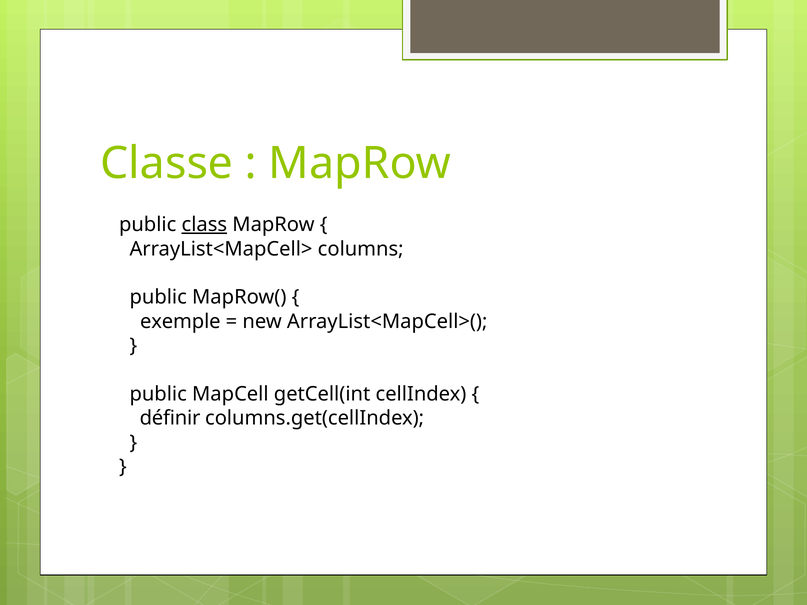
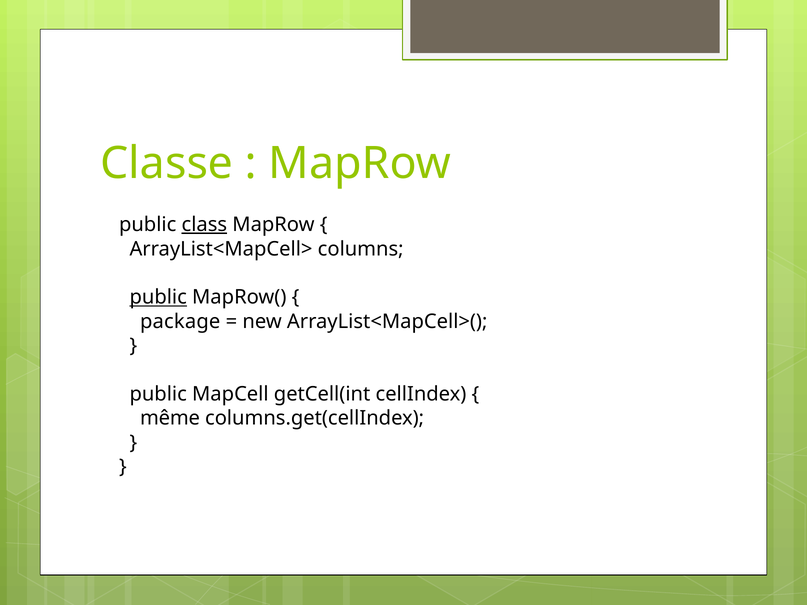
public underline: none -> present (158, 297)
exemple: exemple -> package (180, 322)
définir: définir -> même (170, 418)
